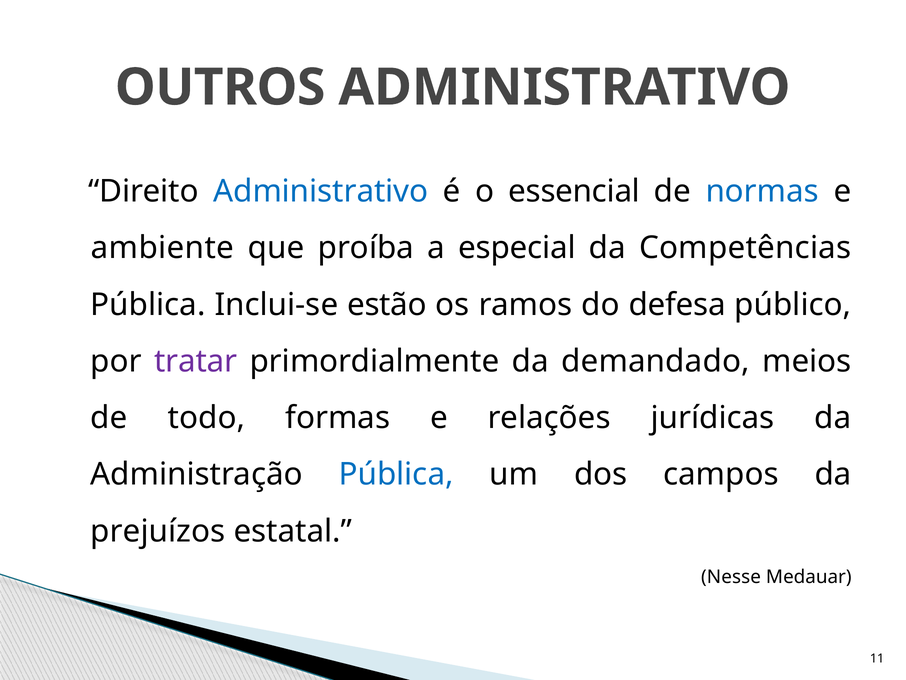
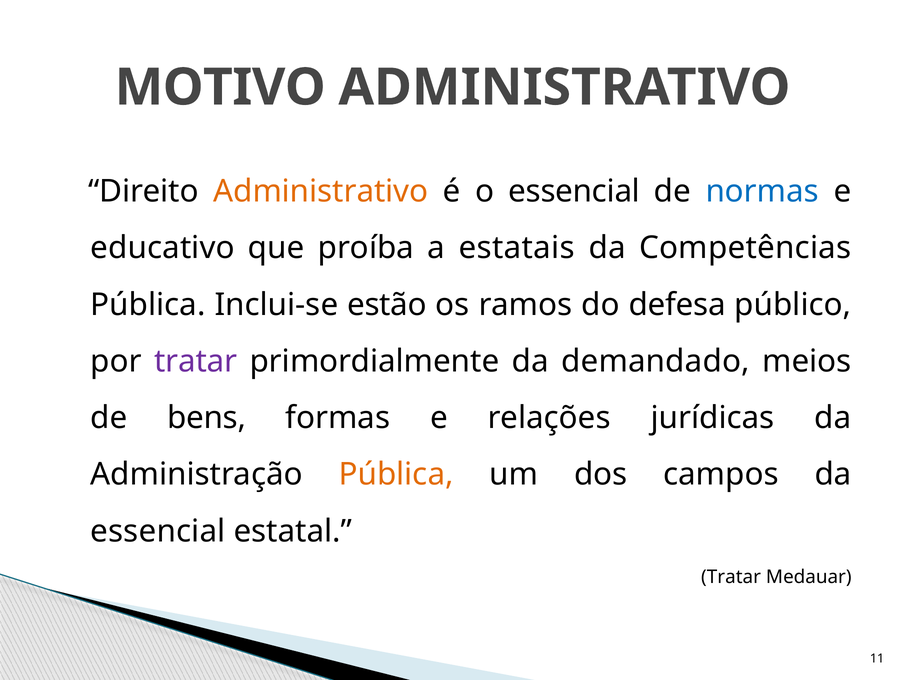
OUTROS: OUTROS -> MOTIVO (220, 87)
Administrativo colour: blue -> orange (321, 191)
ambiente: ambiente -> educativo (163, 248)
especial: especial -> estatais (517, 248)
todo: todo -> bens (207, 418)
Pública colour: blue -> orange (396, 474)
prejuízos: prejuízos -> essencial (158, 531)
Nesse: Nesse -> Tratar (731, 576)
